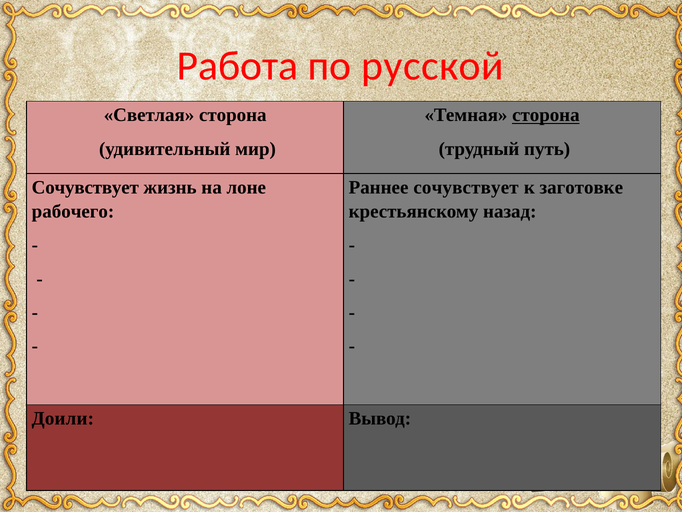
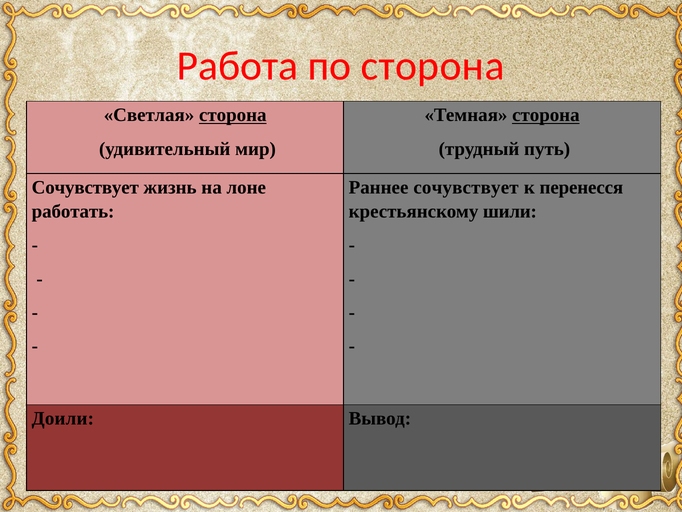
по русской: русской -> сторона (433, 66)
сторона underline: none -> present (233, 115)
заготовке: заготовке -> перенесся (581, 187)
рабочего: рабочего -> работать (73, 211)
назад: назад -> шили (510, 211)
